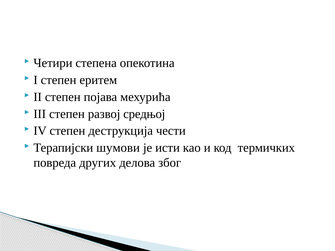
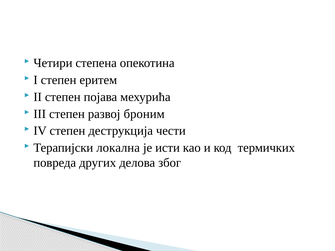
средњој: средњој -> броним (144, 114)
шумови: шумови -> локална (118, 148)
